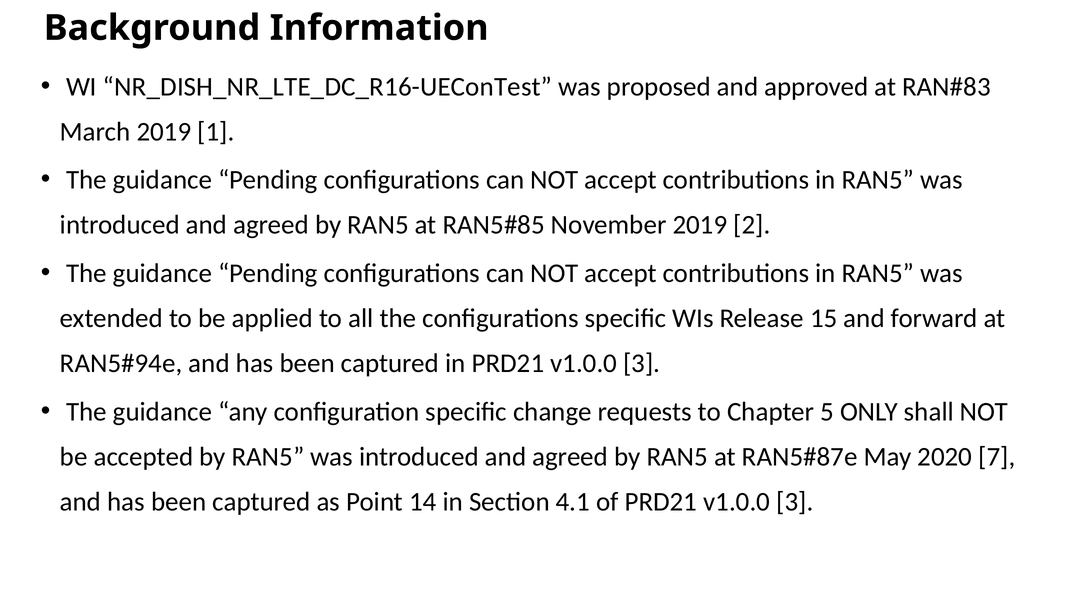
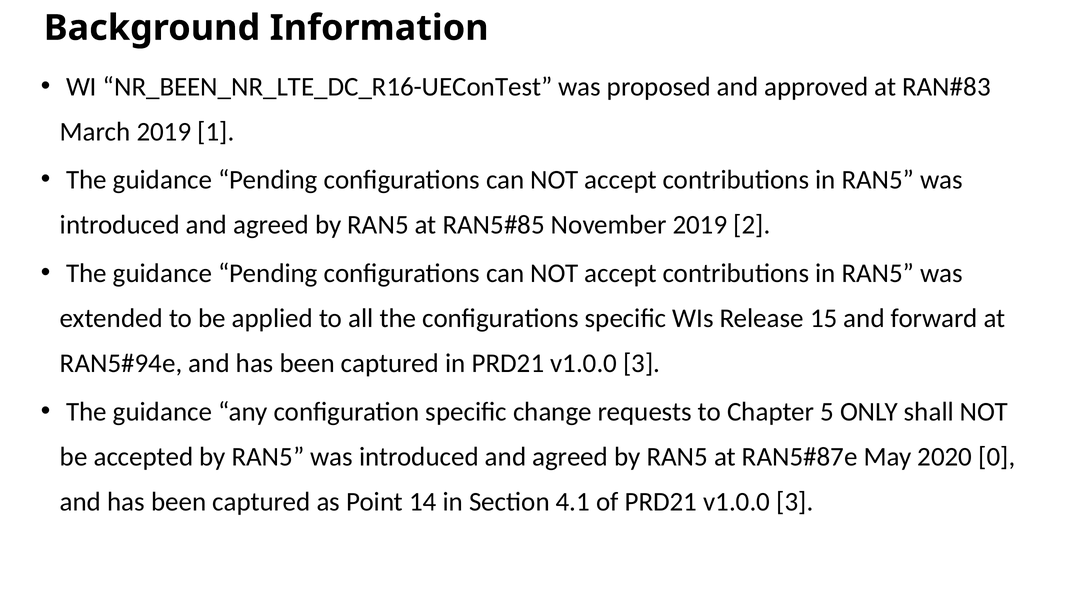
NR_DISH_NR_LTE_DC_R16-UEConTest: NR_DISH_NR_LTE_DC_R16-UEConTest -> NR_BEEN_NR_LTE_DC_R16-UEConTest (328, 87)
7: 7 -> 0 (997, 457)
